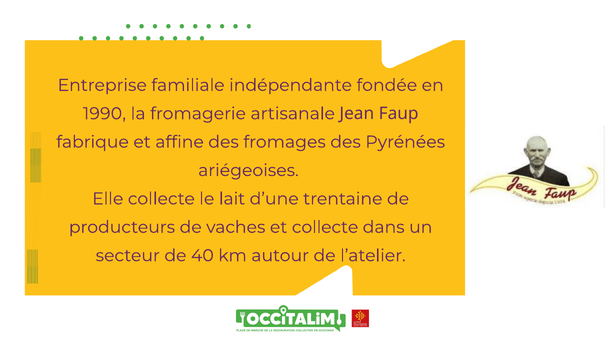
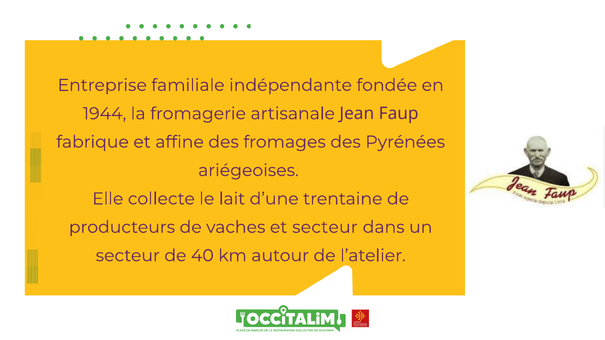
1990: 1990 -> 1944 (105, 114)
et collecte: collecte -> secteur (325, 227)
